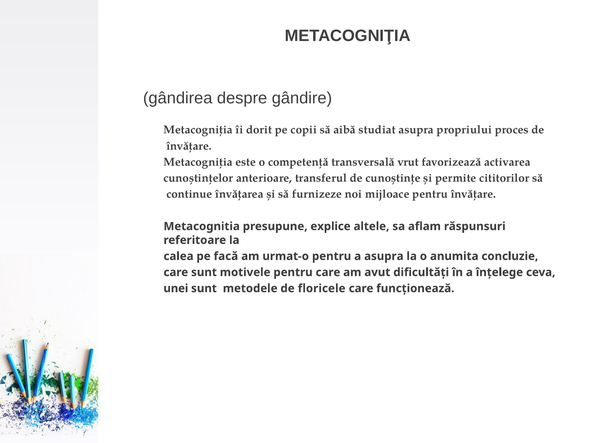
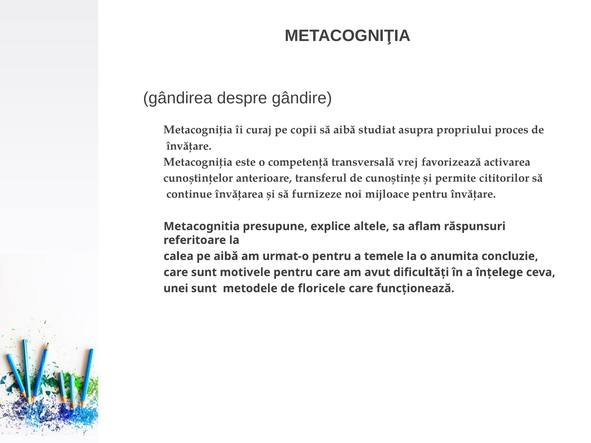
dorit: dorit -> curaj (259, 130)
vrut: vrut -> vrej (408, 162)
pe facă: facă -> aibă (226, 256)
a asupra: asupra -> temele (384, 256)
